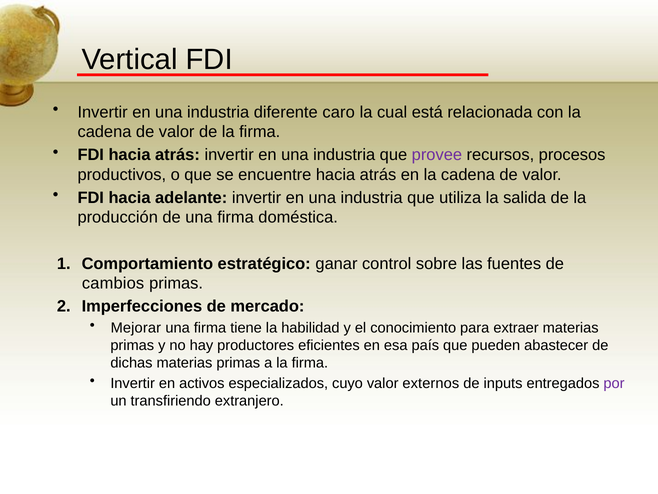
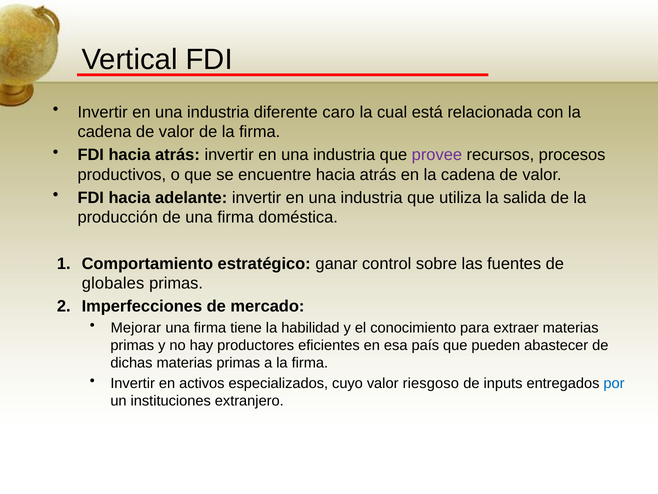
cambios: cambios -> globales (113, 283)
externos: externos -> riesgoso (431, 383)
por colour: purple -> blue (614, 383)
transfiriendo: transfiriendo -> instituciones (171, 401)
